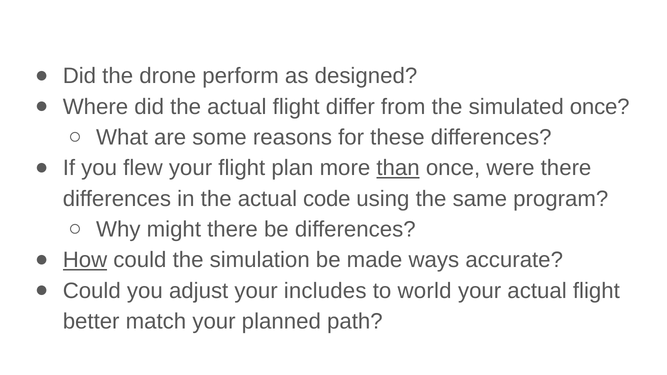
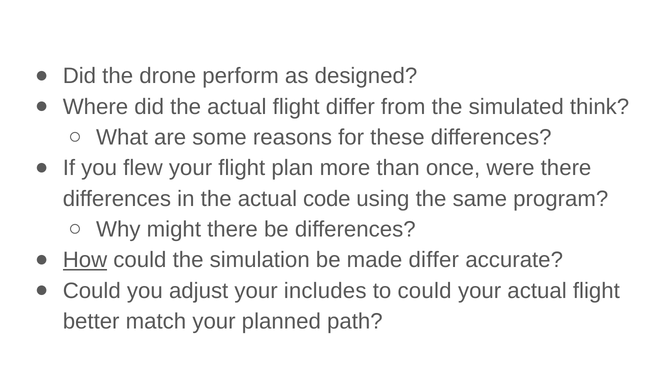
simulated once: once -> think (600, 107)
than underline: present -> none (398, 168)
made ways: ways -> differ (434, 260)
to world: world -> could (425, 291)
